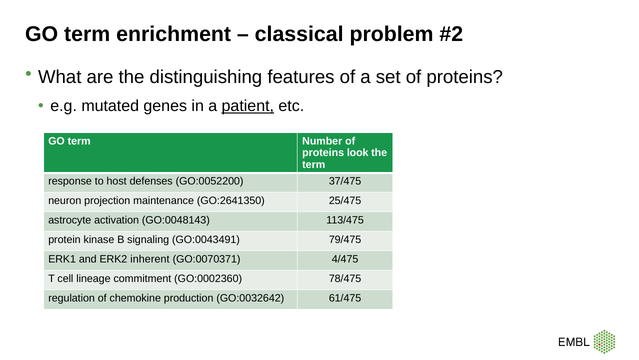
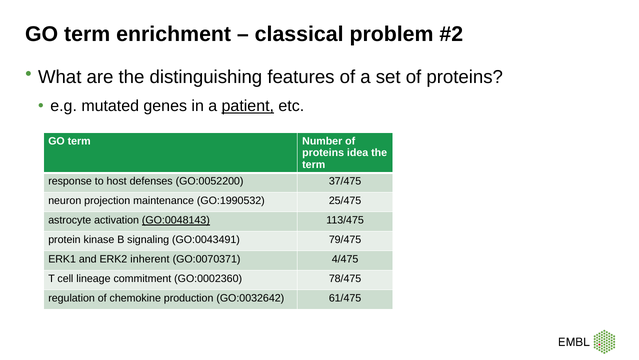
look: look -> idea (358, 153)
GO:2641350: GO:2641350 -> GO:1990532 (231, 201)
GO:0048143 underline: none -> present (176, 220)
